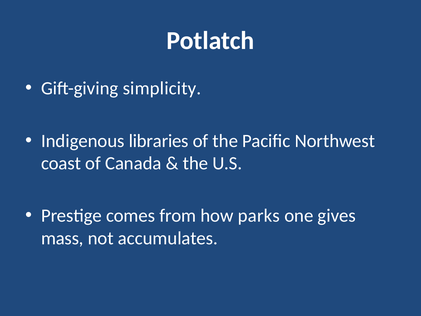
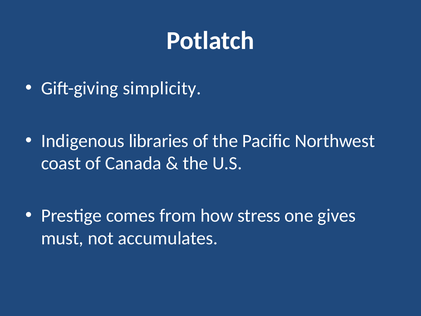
parks: parks -> stress (259, 216)
mass: mass -> must (62, 238)
